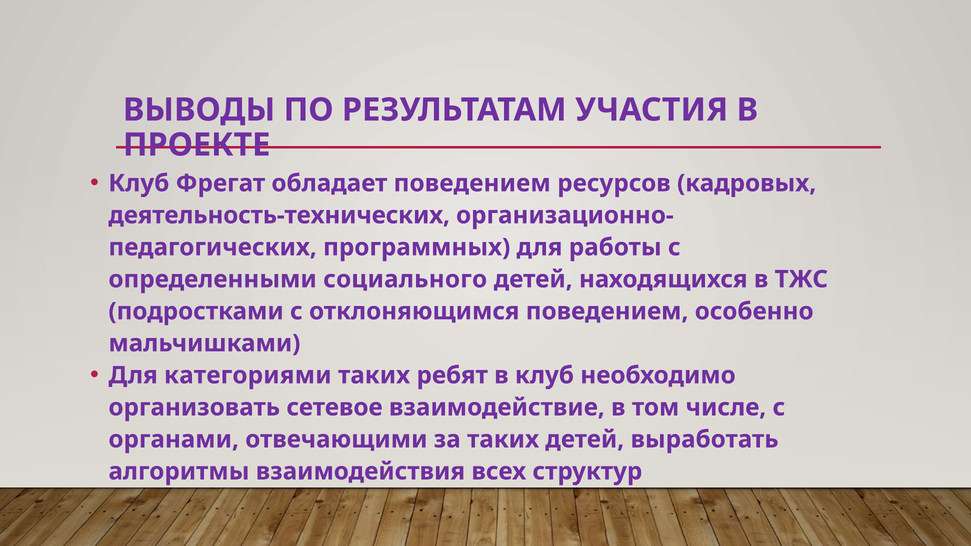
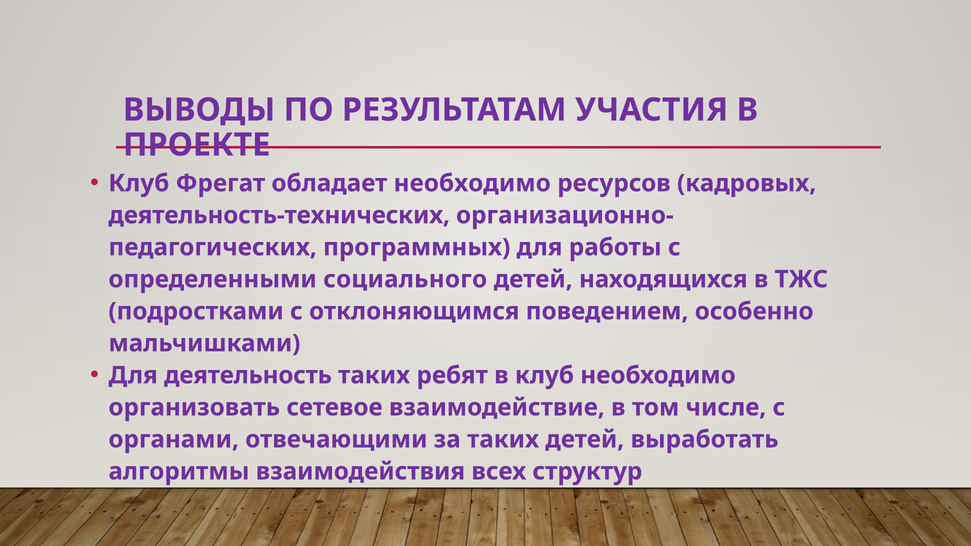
обладает поведением: поведением -> необходимо (472, 183)
категориями: категориями -> деятельность (248, 375)
